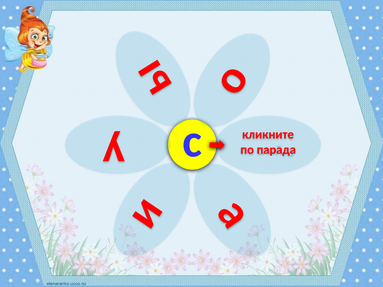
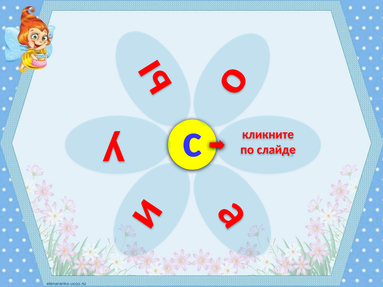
парада: парада -> слайде (276, 150)
